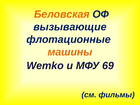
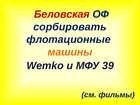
Беловская colour: orange -> red (62, 14)
вызывающие: вызывающие -> сорбировать (70, 27)
69: 69 -> 39 (108, 66)
